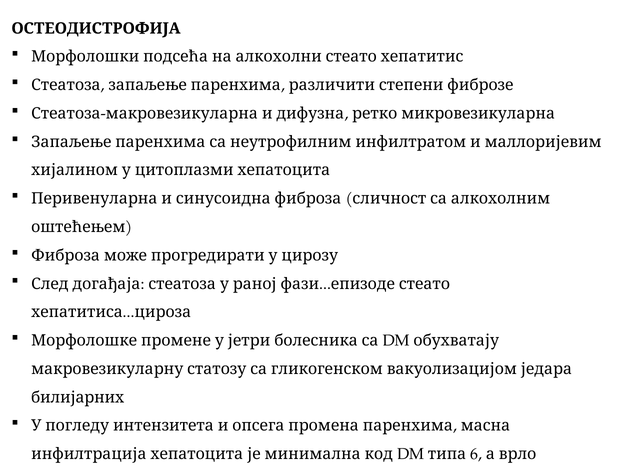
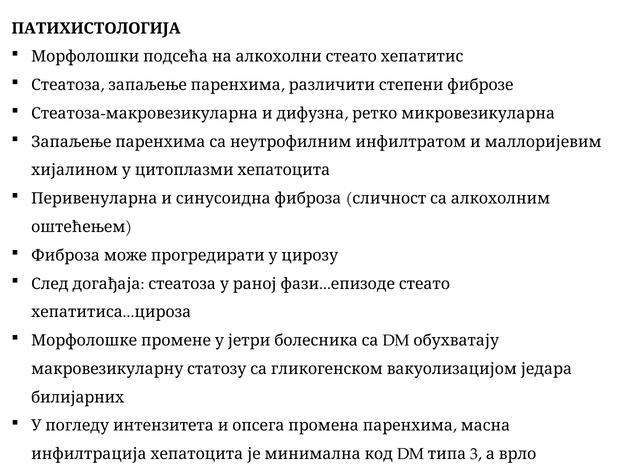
ОСТЕОДИСТРОФИЈА: ОСТЕОДИСТРОФИЈА -> ПАТИХИСТОЛОГИЈА (96, 28)
6: 6 -> 3 (476, 454)
